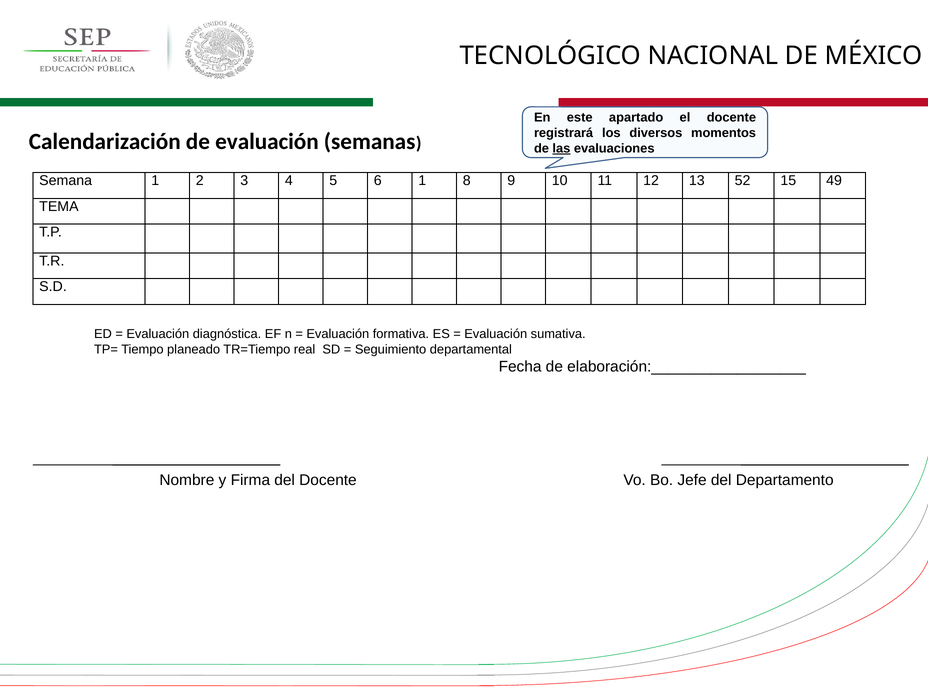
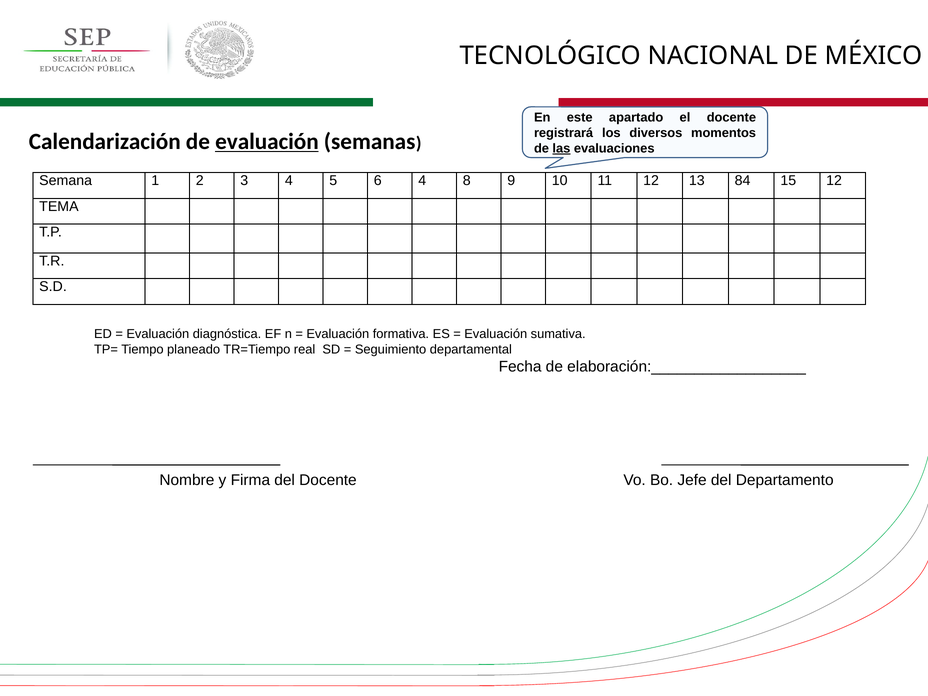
evaluación underline: none -> present (267, 142)
6 1: 1 -> 4 (422, 181)
52: 52 -> 84 (743, 181)
15 49: 49 -> 12 (834, 181)
